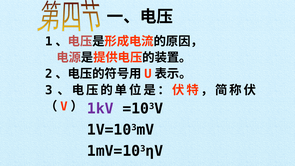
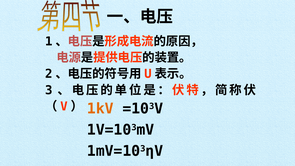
1kV colour: purple -> orange (100, 109)
